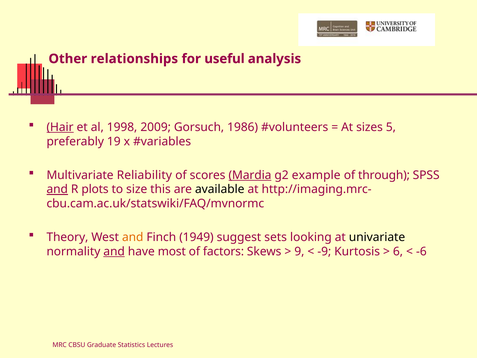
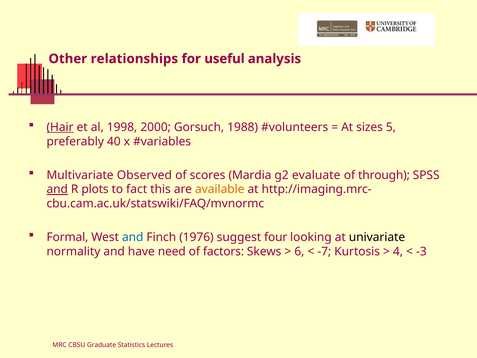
2009: 2009 -> 2000 (156, 127)
1986: 1986 -> 1988 (243, 127)
19: 19 -> 40 (114, 142)
Reliability: Reliability -> Observed (144, 175)
Mardia underline: present -> none (250, 175)
example: example -> evaluate (316, 175)
size: size -> fact (137, 189)
available colour: black -> orange (220, 189)
Theory: Theory -> Formal (67, 237)
and colour: orange -> blue (133, 237)
1949: 1949 -> 1976 (196, 237)
sets: sets -> four (276, 237)
and underline: present -> none (114, 251)
most: most -> need (172, 251)
9: 9 -> 6 (299, 251)
-9: -9 -> -7 (324, 251)
6: 6 -> 4 (398, 251)
-6: -6 -> -3 (421, 251)
